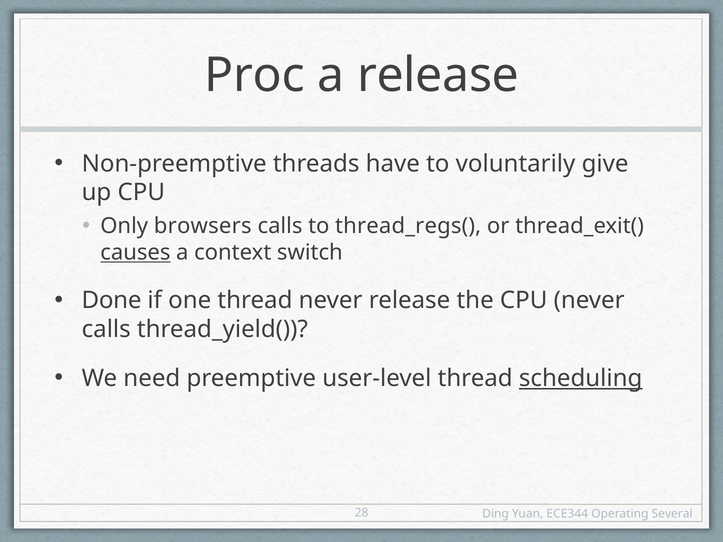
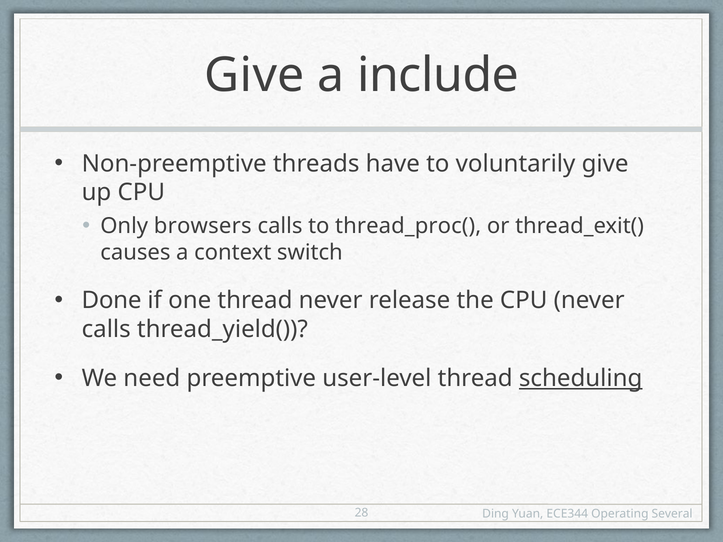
Proc: Proc -> Give (254, 76)
a release: release -> include (438, 76)
thread_regs(: thread_regs( -> thread_proc( (408, 226)
causes underline: present -> none (135, 253)
